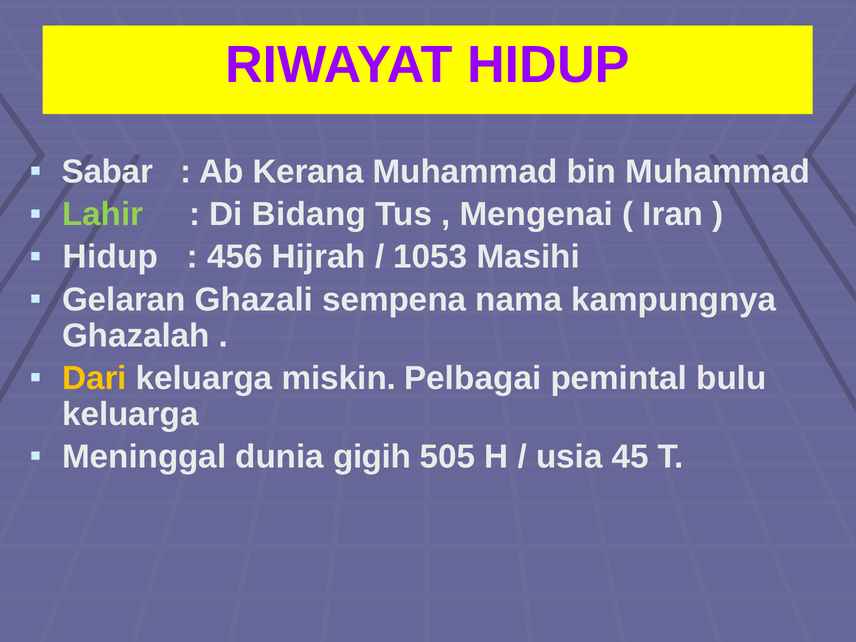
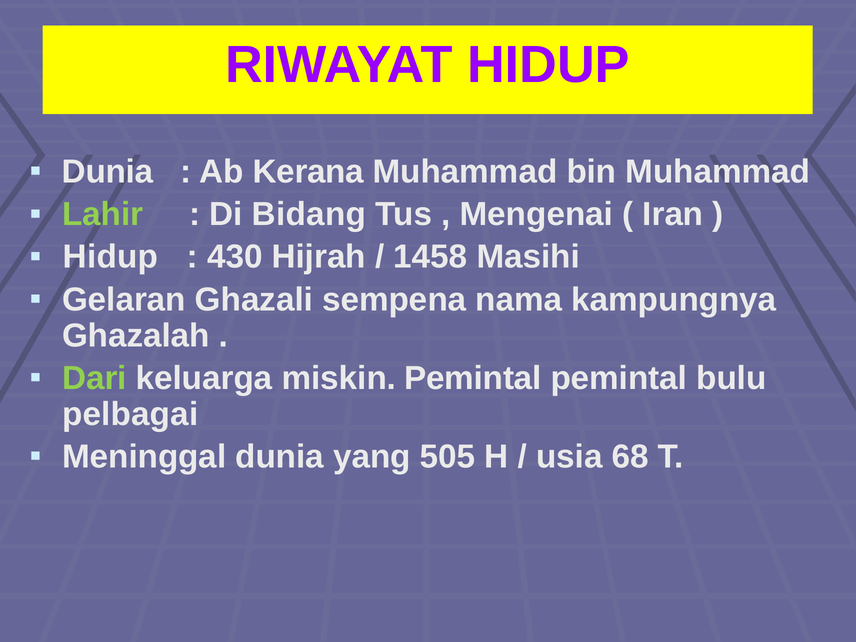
Sabar: Sabar -> Dunia (108, 172)
456: 456 -> 430 (235, 257)
1053: 1053 -> 1458 (430, 257)
Dari colour: yellow -> light green (94, 378)
miskin Pelbagai: Pelbagai -> Pemintal (473, 378)
keluarga: keluarga -> pelbagai (130, 414)
gigih: gigih -> yang (372, 457)
45: 45 -> 68 (630, 457)
